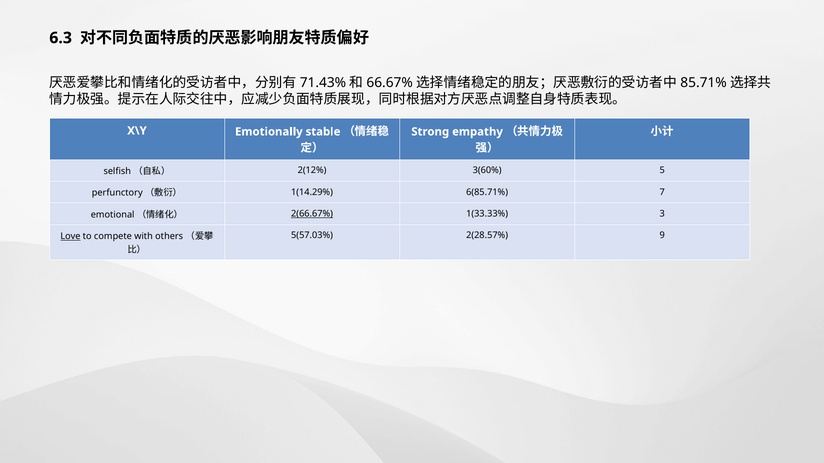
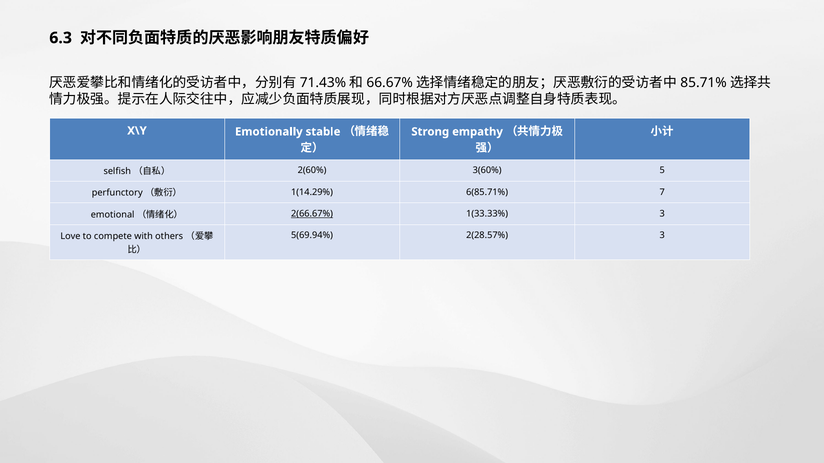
2(12%: 2(12% -> 2(60% (312, 171)
5(57.03%: 5(57.03% -> 5(69.94% (312, 236)
2(28.57% 9: 9 -> 3 (662, 236)
Love underline: present -> none (70, 237)
